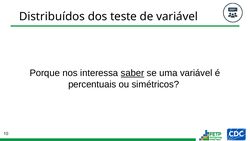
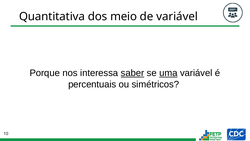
Distribuídos: Distribuídos -> Quantitativa (52, 16)
teste: teste -> meio (124, 16)
uma underline: none -> present (168, 73)
